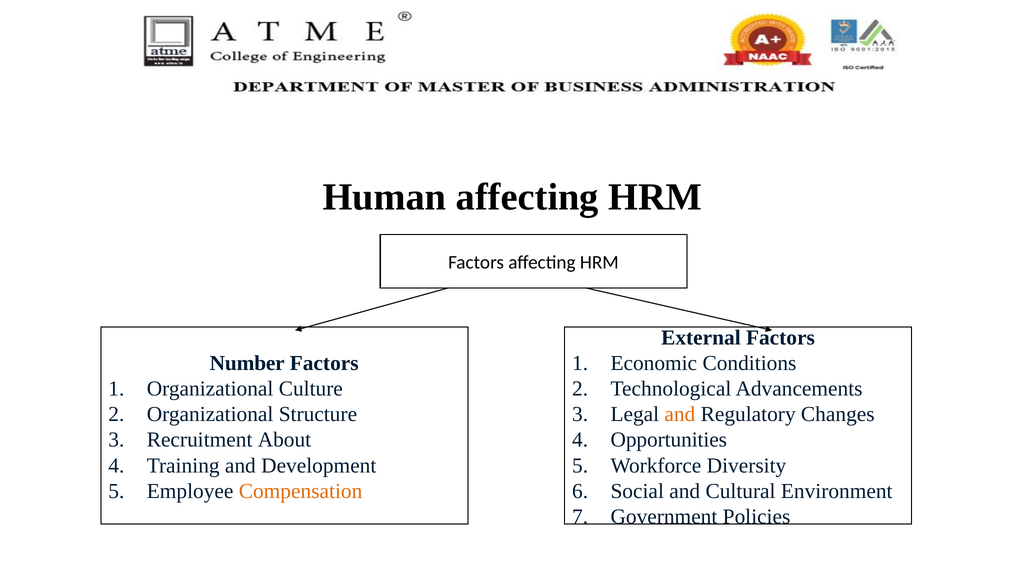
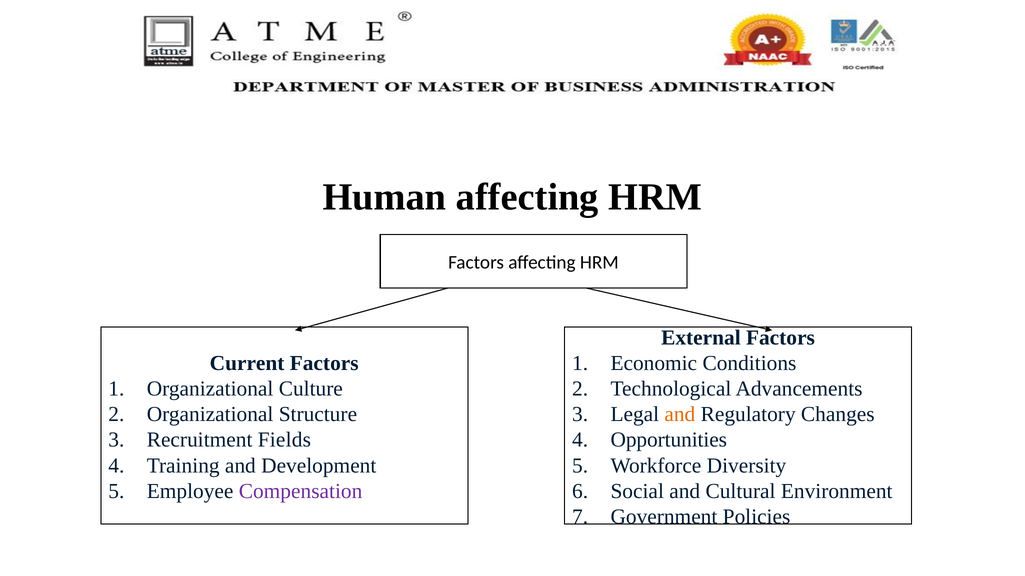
Number: Number -> Current (247, 363)
About: About -> Fields (284, 440)
Compensation colour: orange -> purple (301, 492)
